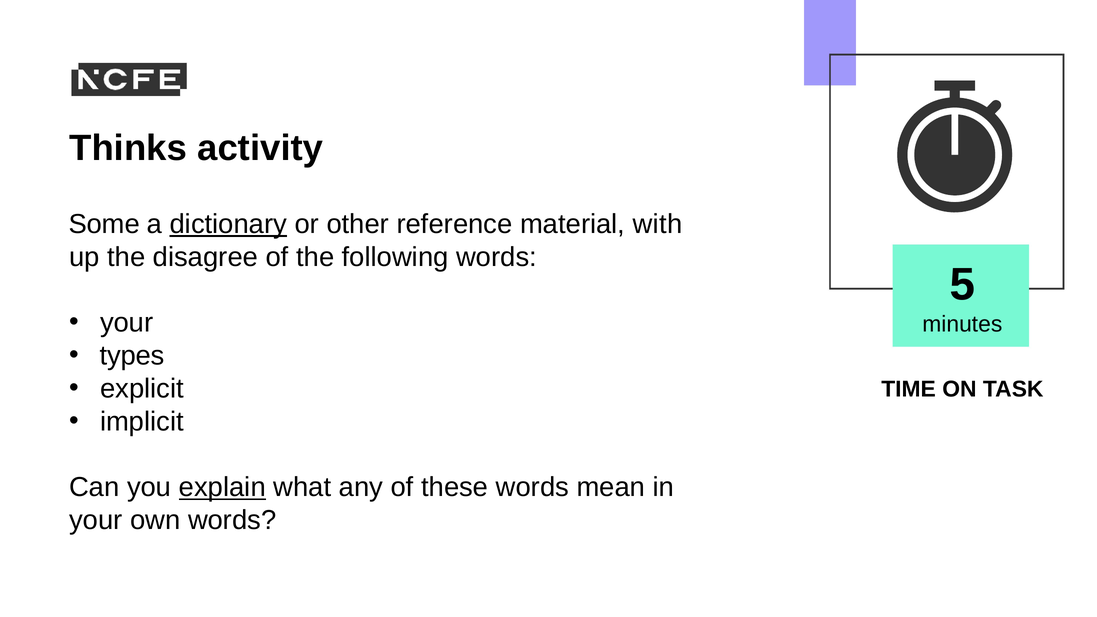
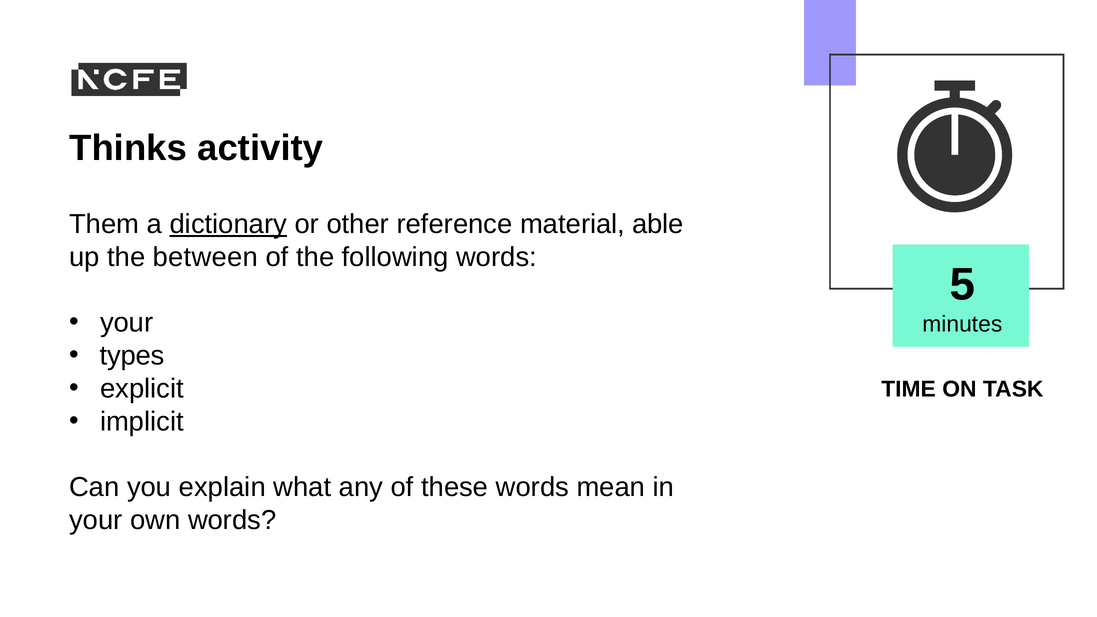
Some: Some -> Them (104, 224)
with: with -> able (658, 224)
disagree: disagree -> between (205, 257)
explain underline: present -> none (222, 487)
